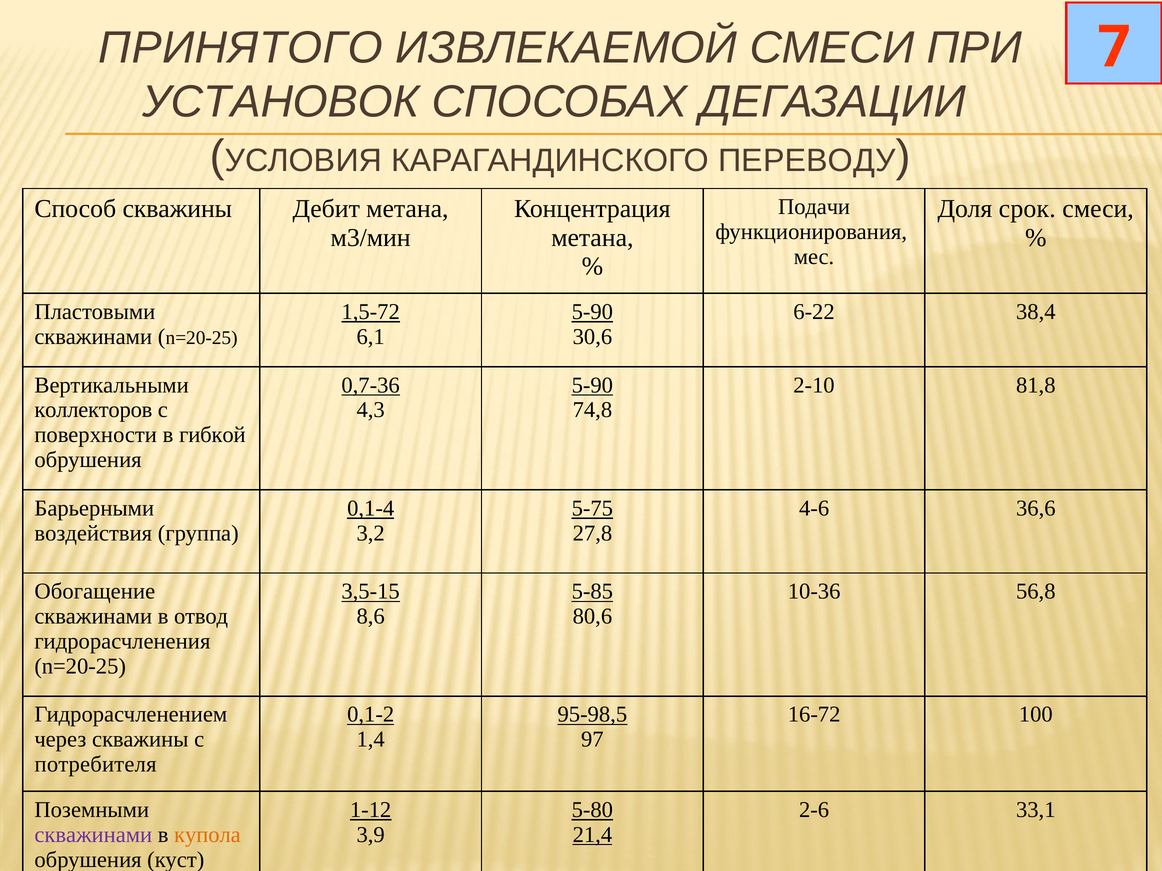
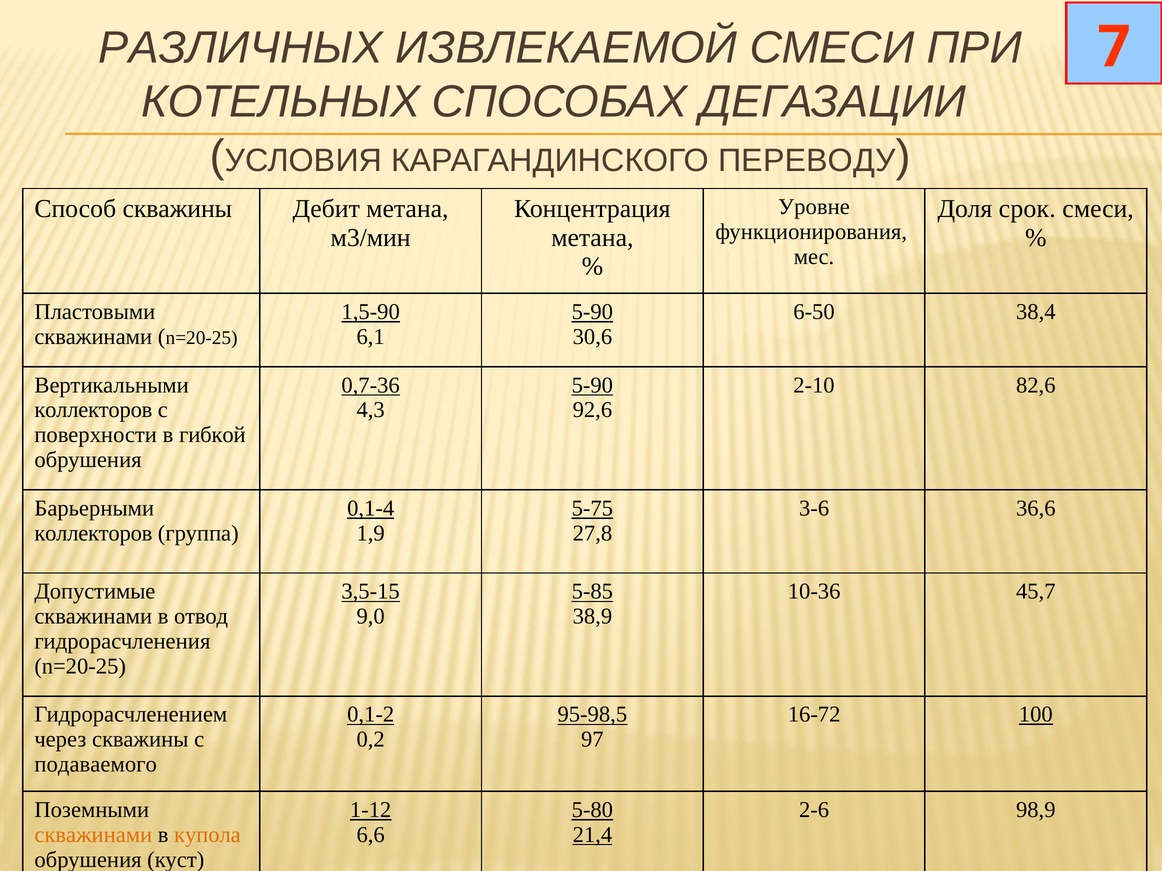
ПРИНЯТОГО: ПРИНЯТОГО -> РАЗЛИЧНЫХ (241, 48)
УСТАНОВОК: УСТАНОВОК -> КОТЕЛЬНЫХ (281, 102)
Подачи: Подачи -> Уровне (814, 207)
1,5-72: 1,5-72 -> 1,5-90 (371, 312)
6-22: 6-22 -> 6-50 (814, 312)
81,8: 81,8 -> 82,6 (1036, 385)
74,8: 74,8 -> 92,6 (592, 410)
4-6: 4-6 -> 3-6 (814, 508)
воздействия: воздействия -> коллекторов (93, 533)
3,2: 3,2 -> 1,9 (371, 533)
Обогащение: Обогащение -> Допустимые (95, 592)
56,8: 56,8 -> 45,7 (1036, 592)
8,6: 8,6 -> 9,0 (371, 617)
80,6: 80,6 -> 38,9 (592, 617)
100 underline: none -> present (1036, 715)
1,4: 1,4 -> 0,2 (371, 740)
потребителя: потребителя -> подаваемого (96, 765)
33,1: 33,1 -> 98,9 (1036, 810)
скважинами colour: purple -> orange (93, 835)
3,9: 3,9 -> 6,6 (371, 835)
